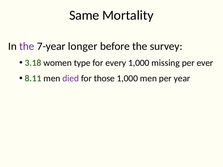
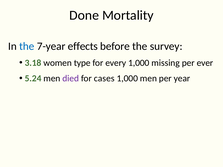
Same: Same -> Done (84, 15)
the colour: purple -> blue (27, 46)
longer: longer -> effects (83, 46)
8.11: 8.11 -> 5.24 (33, 78)
those: those -> cases (104, 78)
